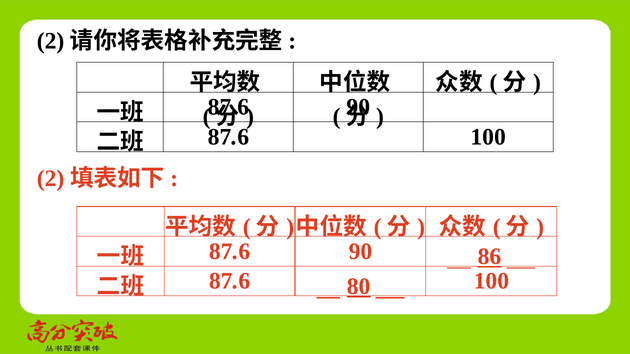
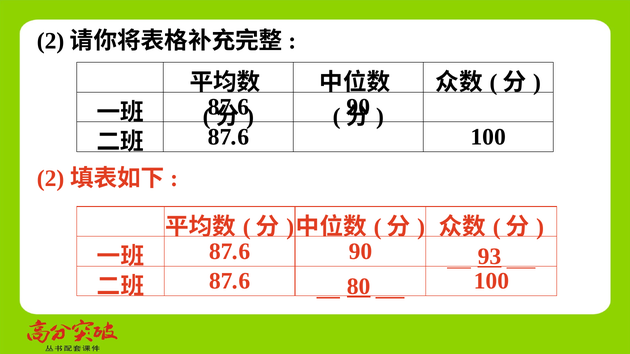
86: 86 -> 93 (489, 257)
